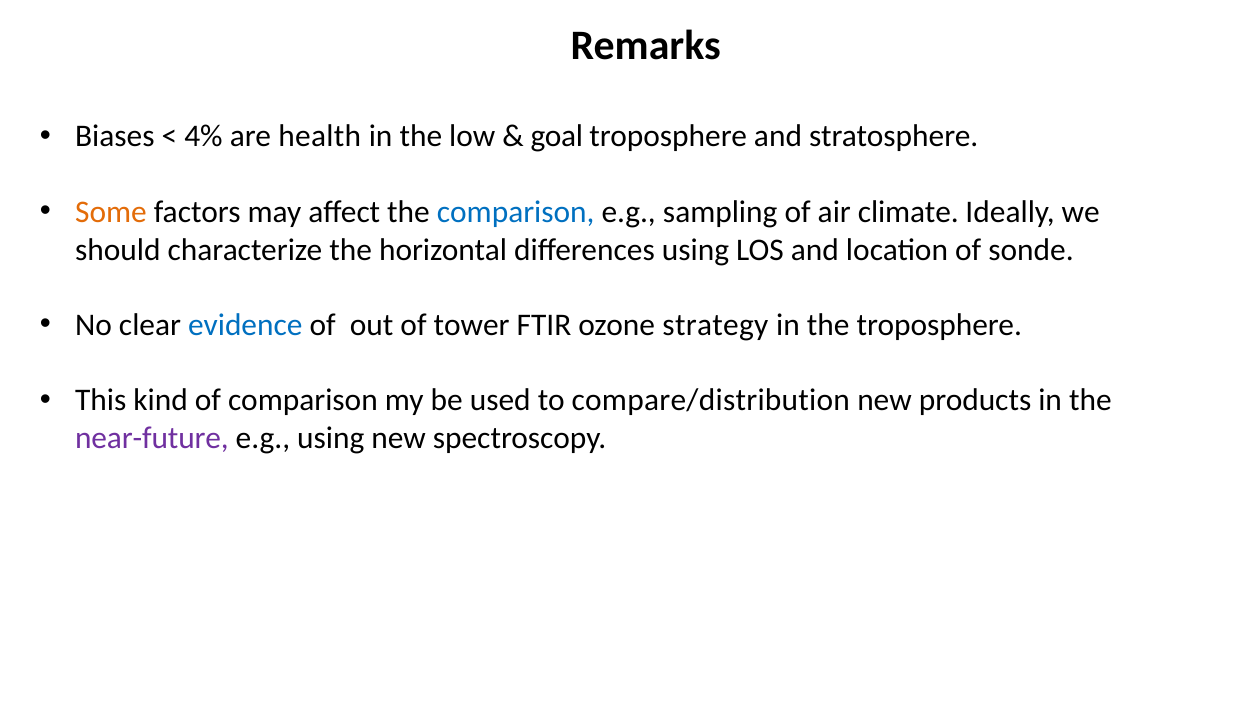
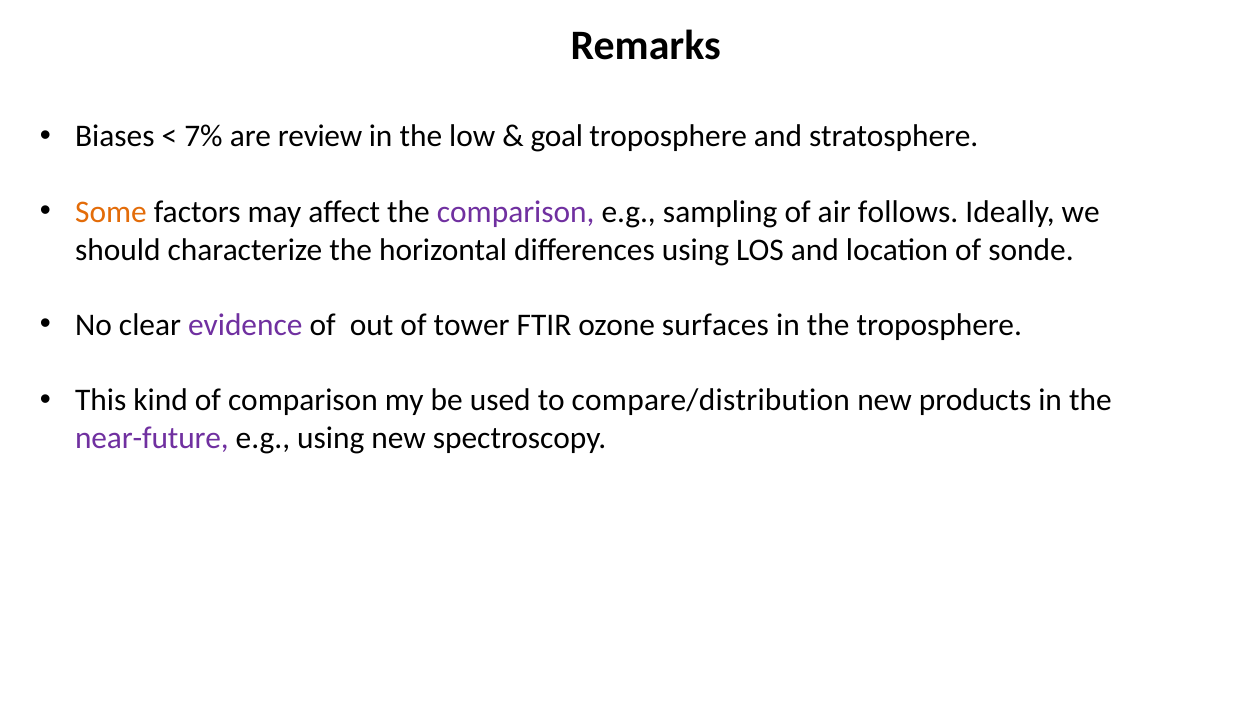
4%: 4% -> 7% (204, 136)
health: health -> review (320, 136)
comparison colour: blue -> purple (516, 212)
climate: climate -> follows (908, 212)
evidence colour: blue -> purple (245, 325)
strategy: strategy -> surfaces (715, 325)
